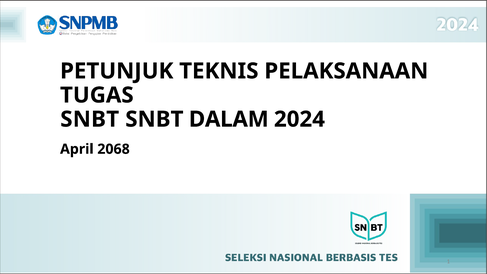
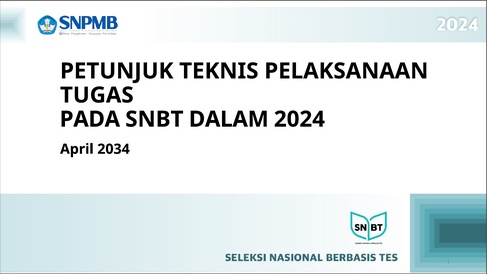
SNBT: SNBT -> PADA (90, 119)
2068: 2068 -> 2034 (114, 149)
